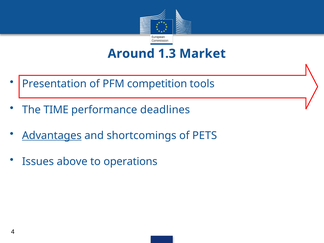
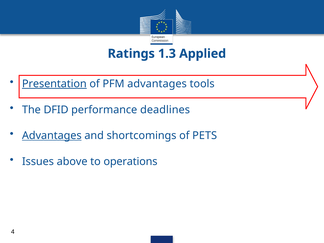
Around: Around -> Ratings (131, 54)
Market: Market -> Applied (203, 54)
Presentation underline: none -> present (54, 84)
PFM competition: competition -> advantages (157, 84)
TIME: TIME -> DFID (56, 110)
